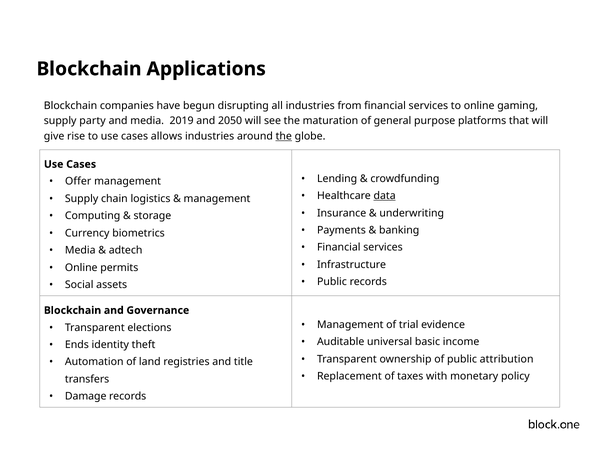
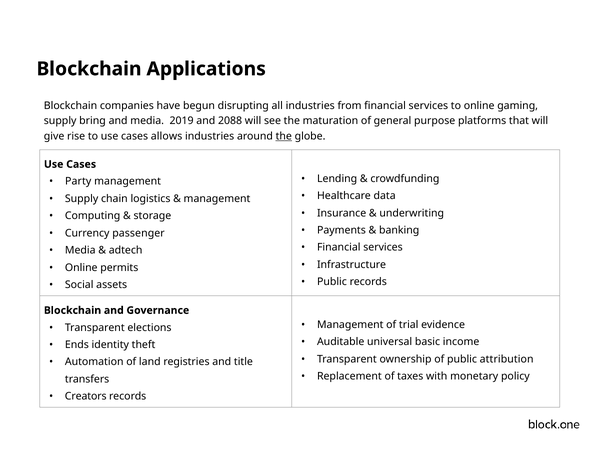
party: party -> bring (93, 121)
2050: 2050 -> 2088 (230, 121)
Offer: Offer -> Party (78, 181)
data underline: present -> none (385, 196)
biometrics: biometrics -> passenger (138, 233)
Damage: Damage -> Creators (86, 396)
